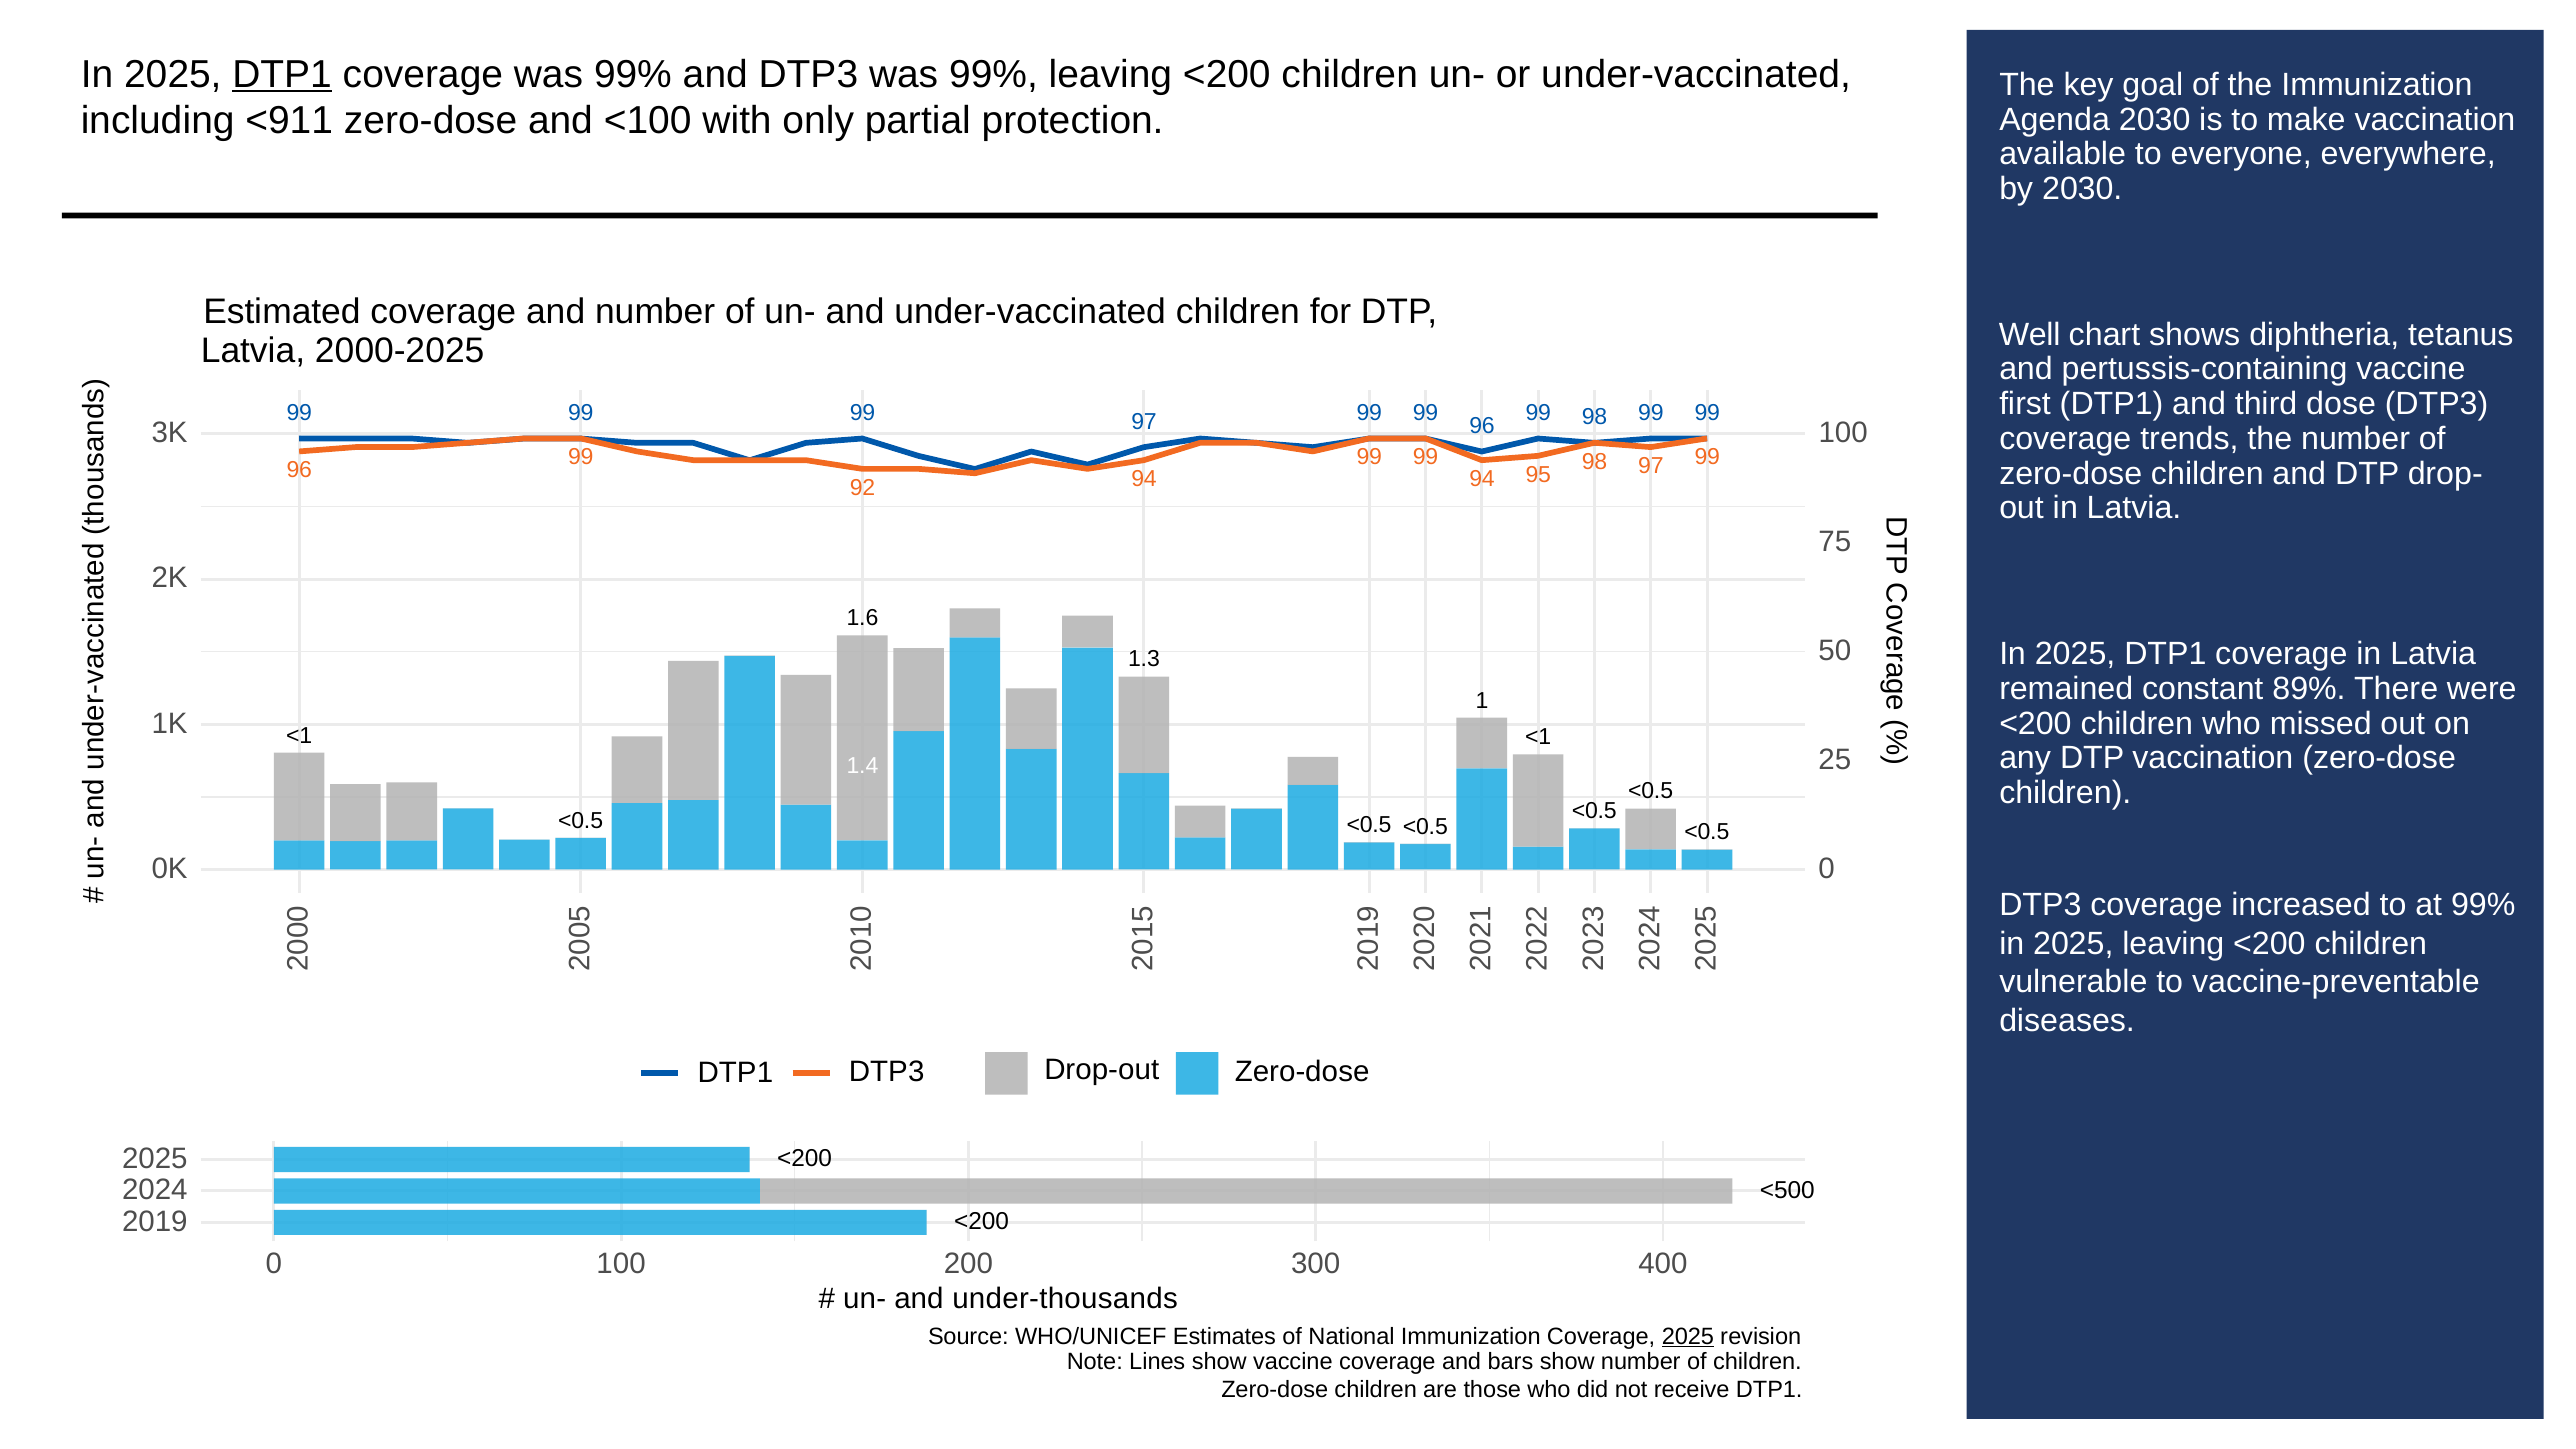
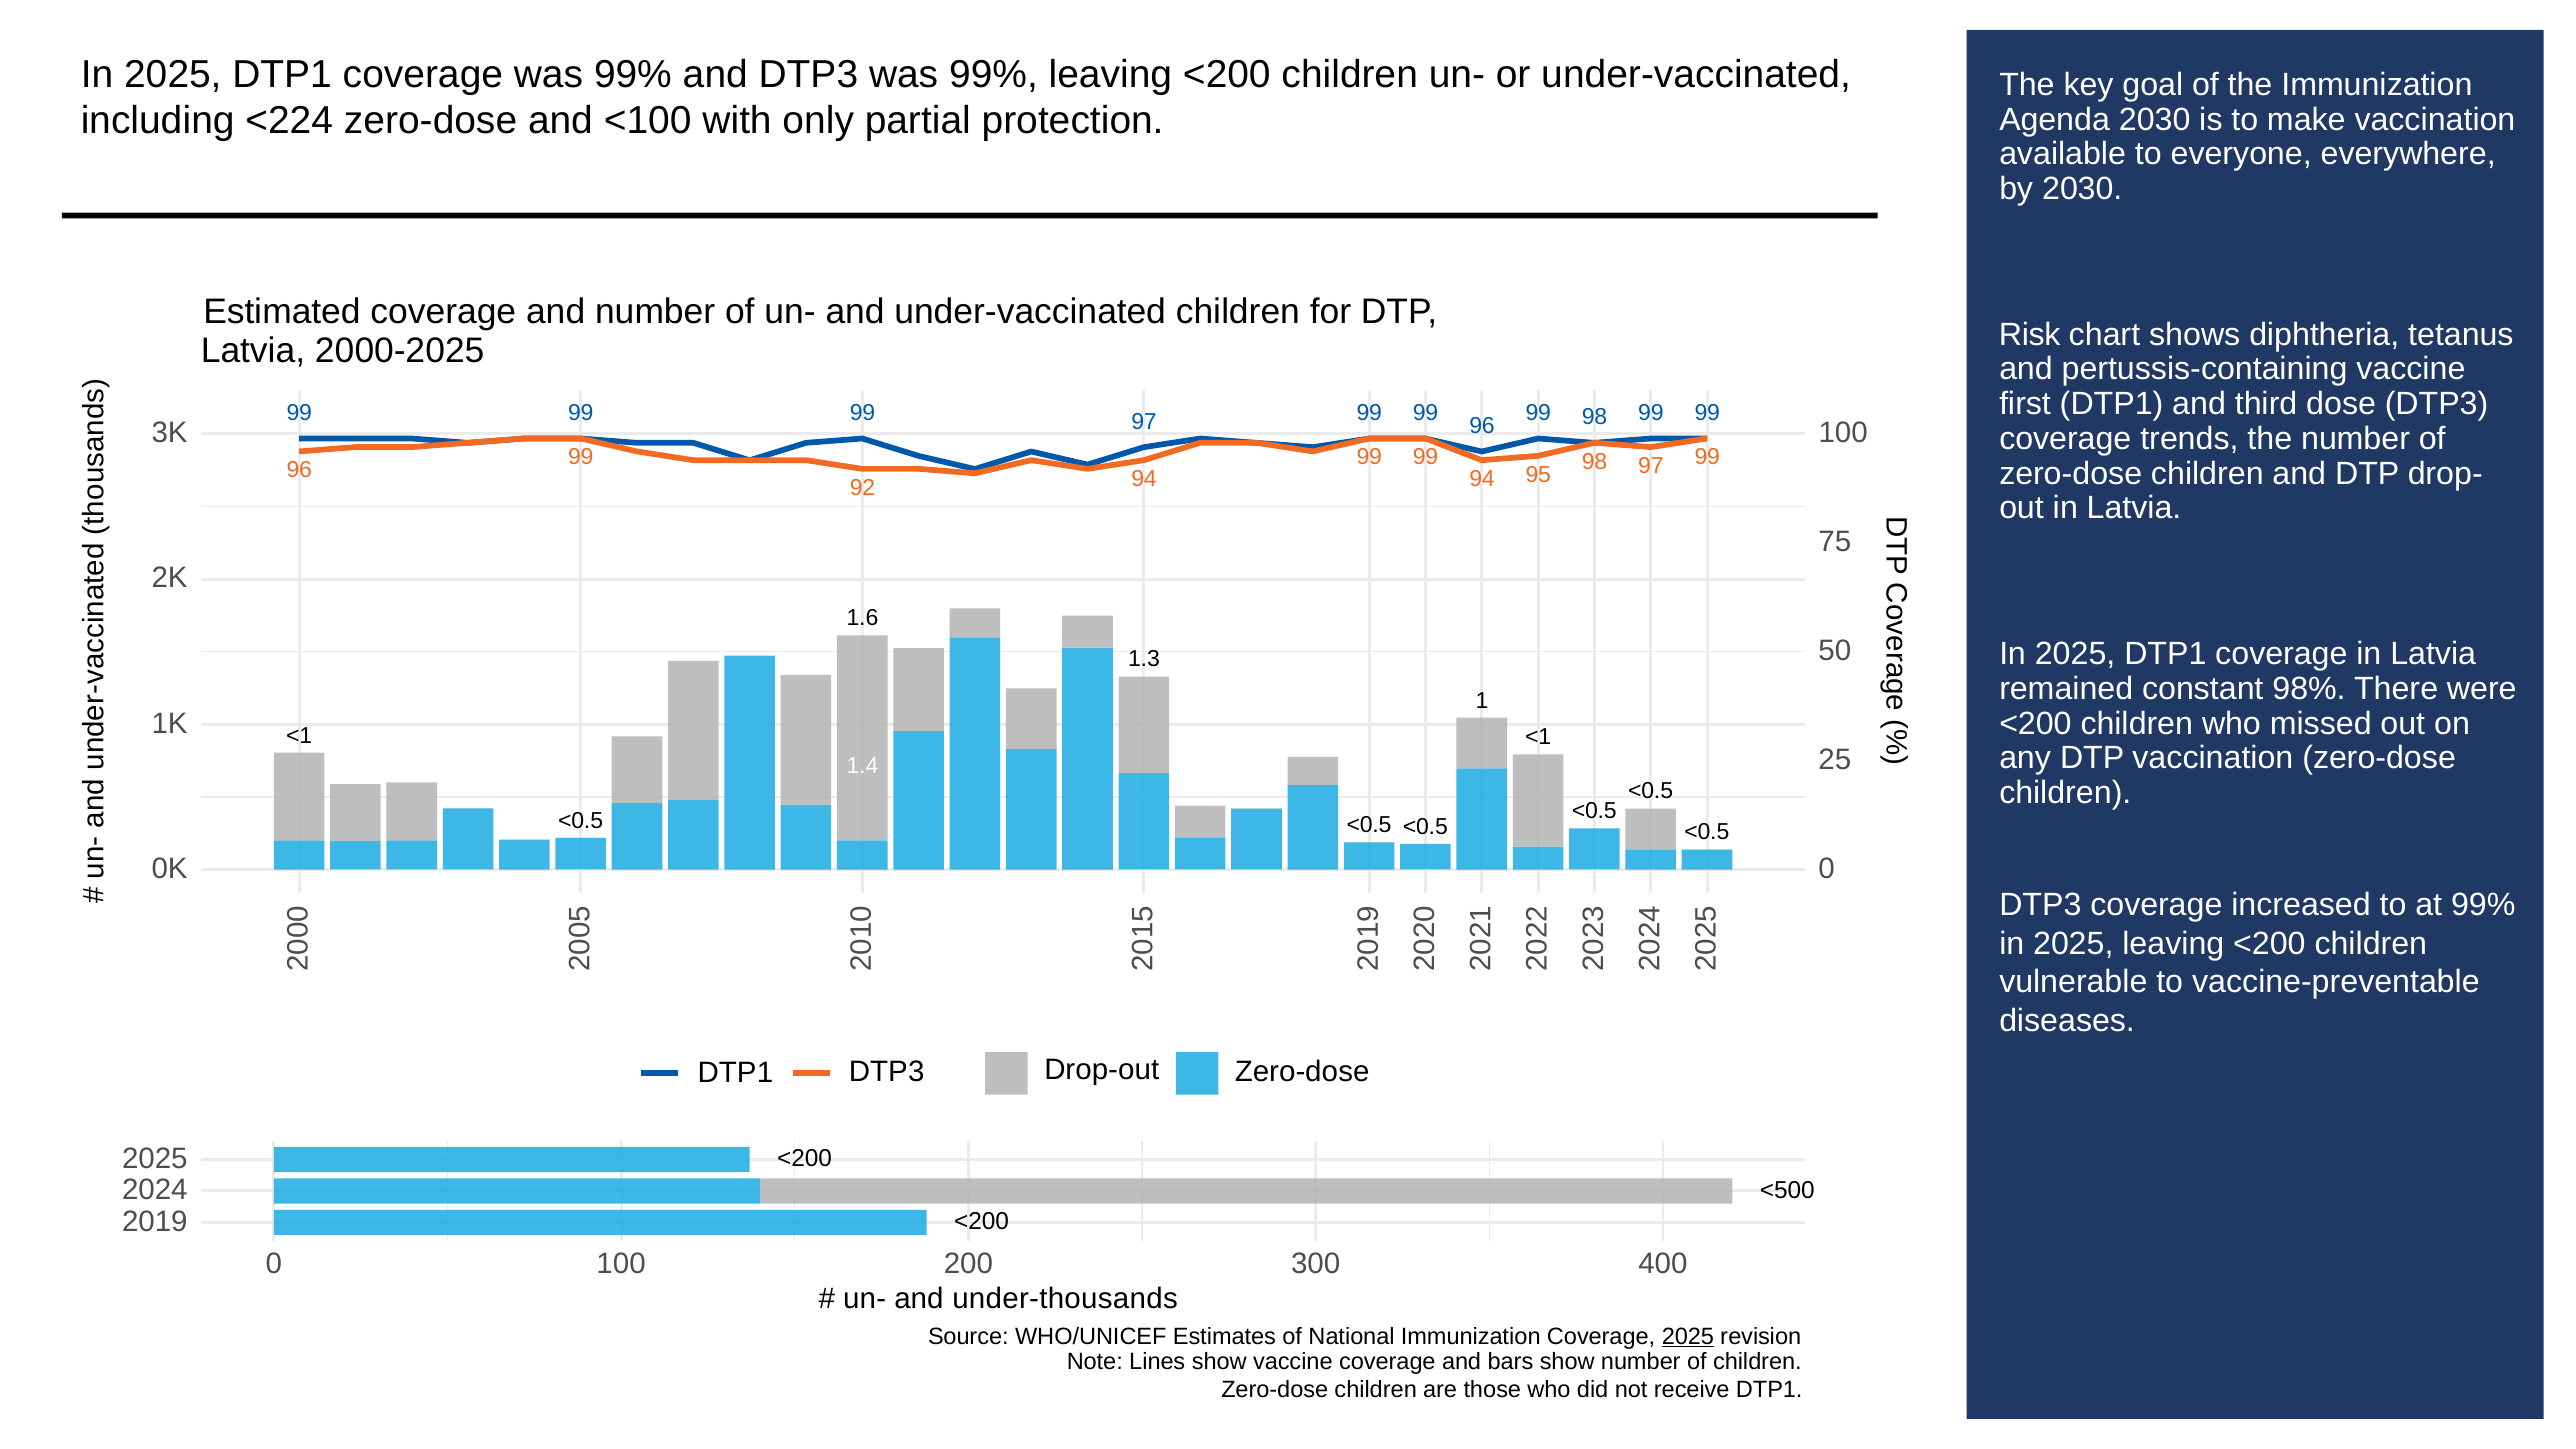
DTP1 underline: present -> none (282, 74)
<911: <911 -> <224 (289, 121)
Well: Well -> Risk (2030, 335)
89%: 89% -> 98% (2309, 689)
